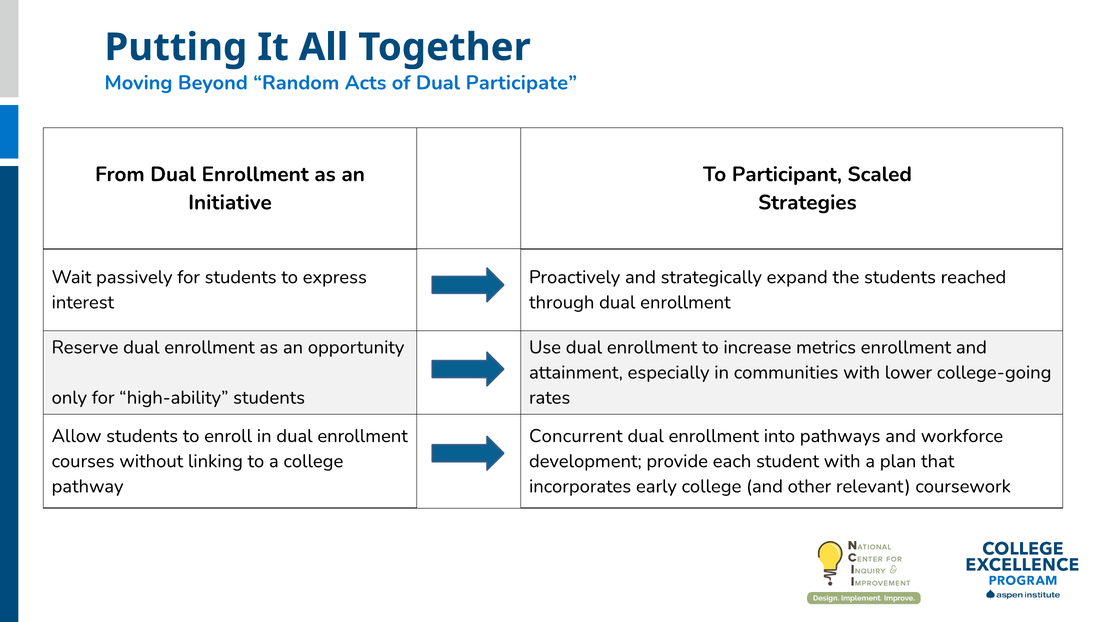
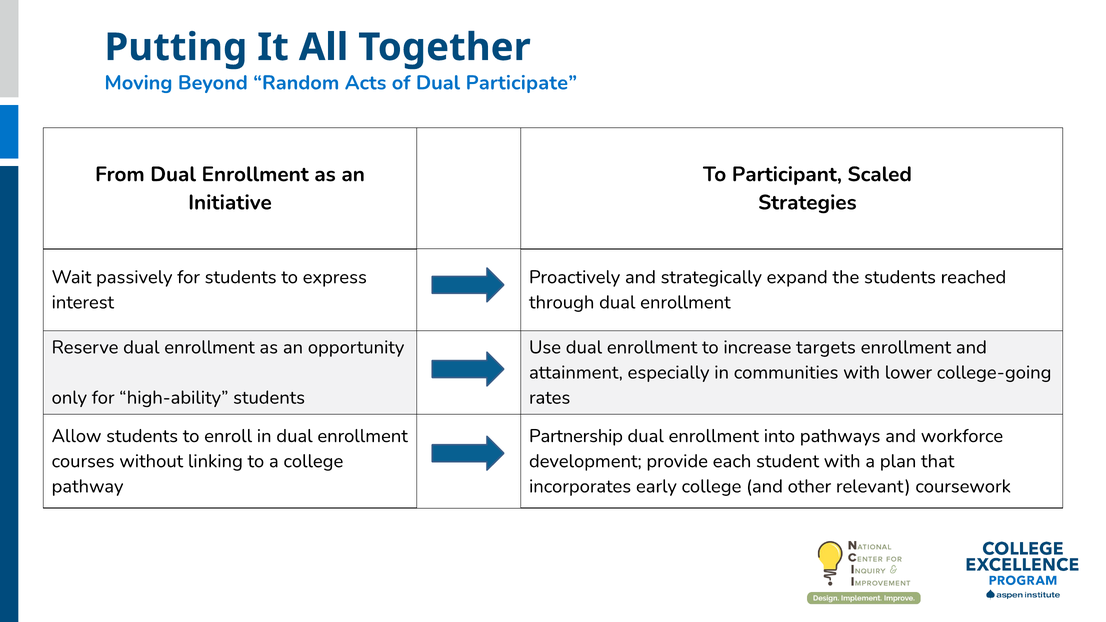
metrics: metrics -> targets (826, 347)
Concurrent: Concurrent -> Partnership (576, 436)
